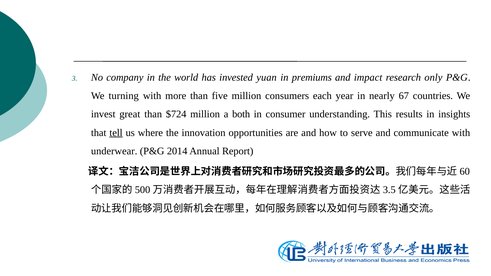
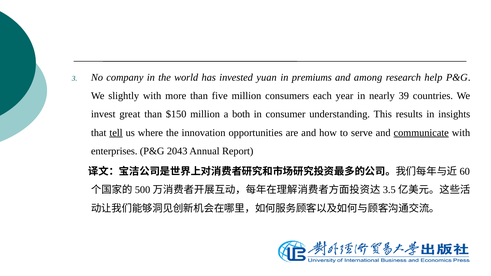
impact: impact -> among (368, 78)
only: only -> help (433, 78)
turning: turning -> slightly (124, 96)
67: 67 -> 39 (404, 96)
$724: $724 -> $150 (176, 114)
communicate underline: none -> present (421, 133)
underwear: underwear -> enterprises (114, 151)
2014: 2014 -> 2043 (177, 151)
